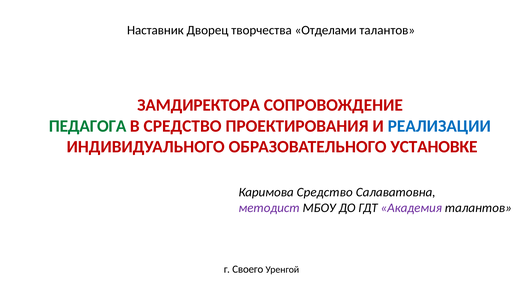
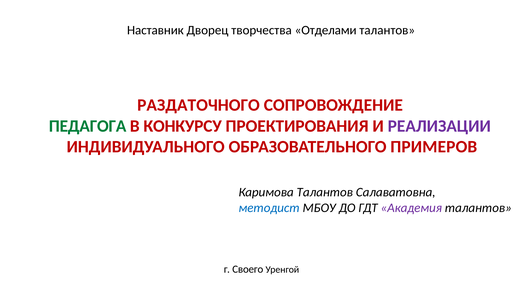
ЗАМДИРЕКТОРА: ЗАМДИРЕКТОРА -> РАЗДАТОЧНОГО (198, 105)
В СРЕДСТВО: СРЕДСТВО -> КОНКУРСУ (183, 126)
РЕАЛИЗАЦИИ colour: blue -> purple (439, 126)
УСТАНОВКЕ: УСТАНОВКЕ -> ПРИМЕРОВ (434, 147)
Каримова Средство: Средство -> Талантов (325, 192)
методист colour: purple -> blue (269, 207)
